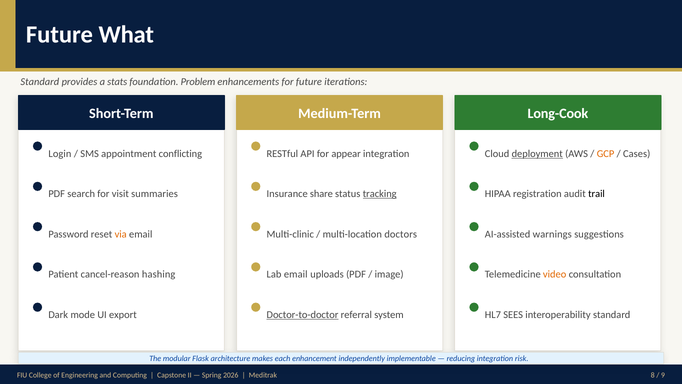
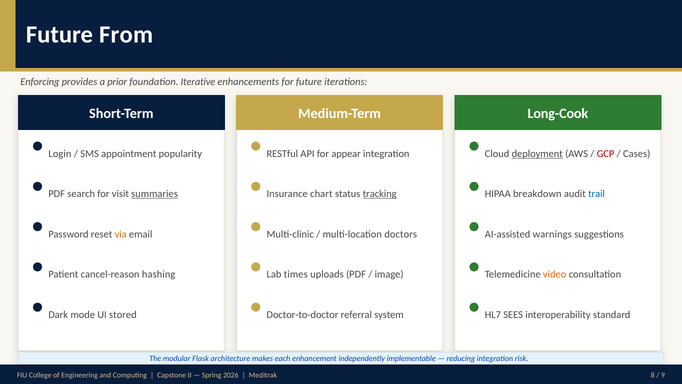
What: What -> From (126, 34)
Standard: Standard -> Enforcing (40, 82)
stats: stats -> prior (117, 82)
Problem: Problem -> Iterative (198, 82)
conflicting: conflicting -> popularity (180, 153)
GCP colour: orange -> red (606, 153)
summaries underline: none -> present (155, 194)
share: share -> chart (321, 194)
registration: registration -> breakdown (537, 194)
trail colour: black -> blue (597, 194)
Lab email: email -> times (296, 274)
export: export -> stored (123, 314)
Doctor-to-doctor underline: present -> none (303, 314)
